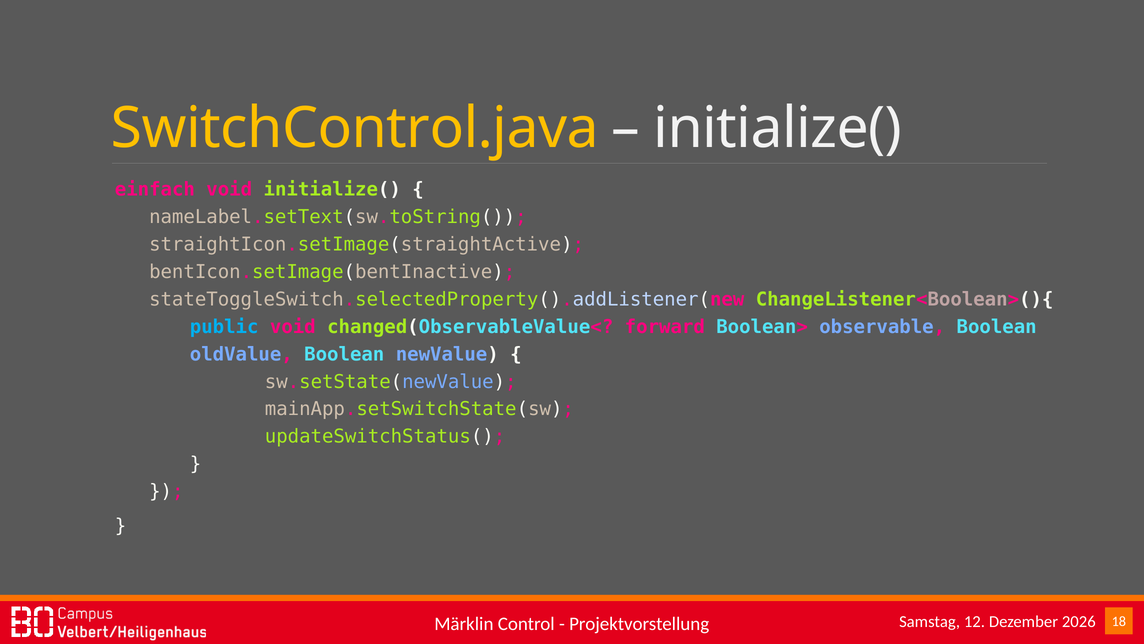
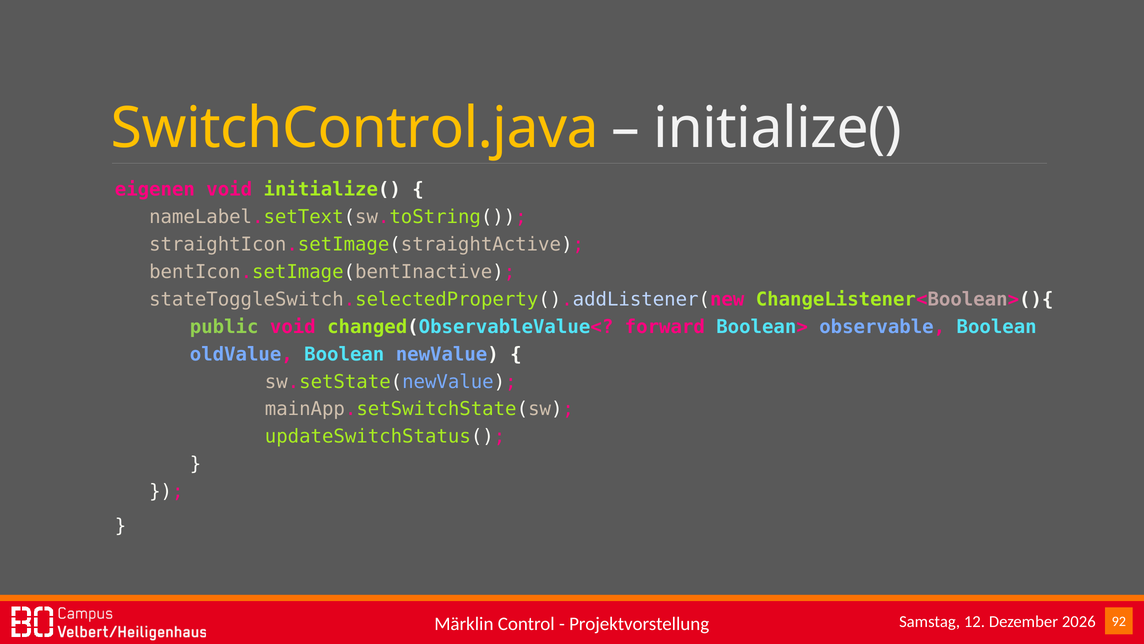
einfach: einfach -> eigenen (155, 189)
public colour: light blue -> light green (224, 327)
18: 18 -> 92 (1119, 621)
